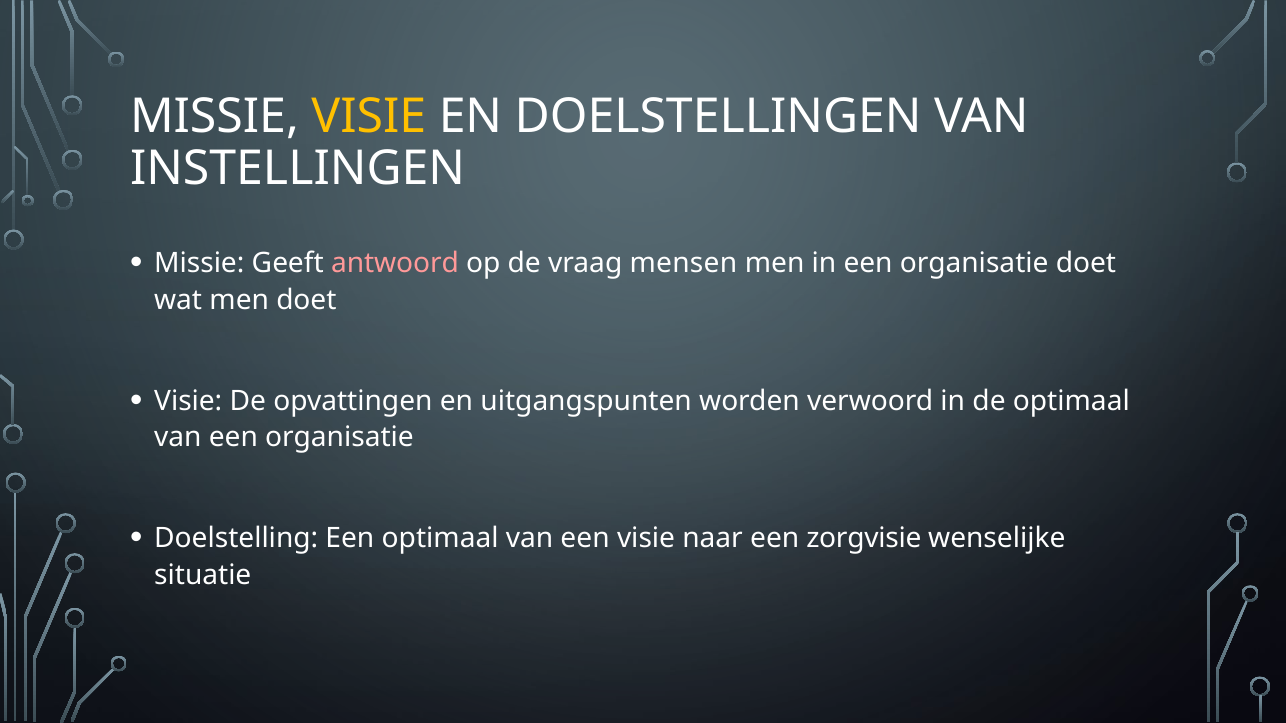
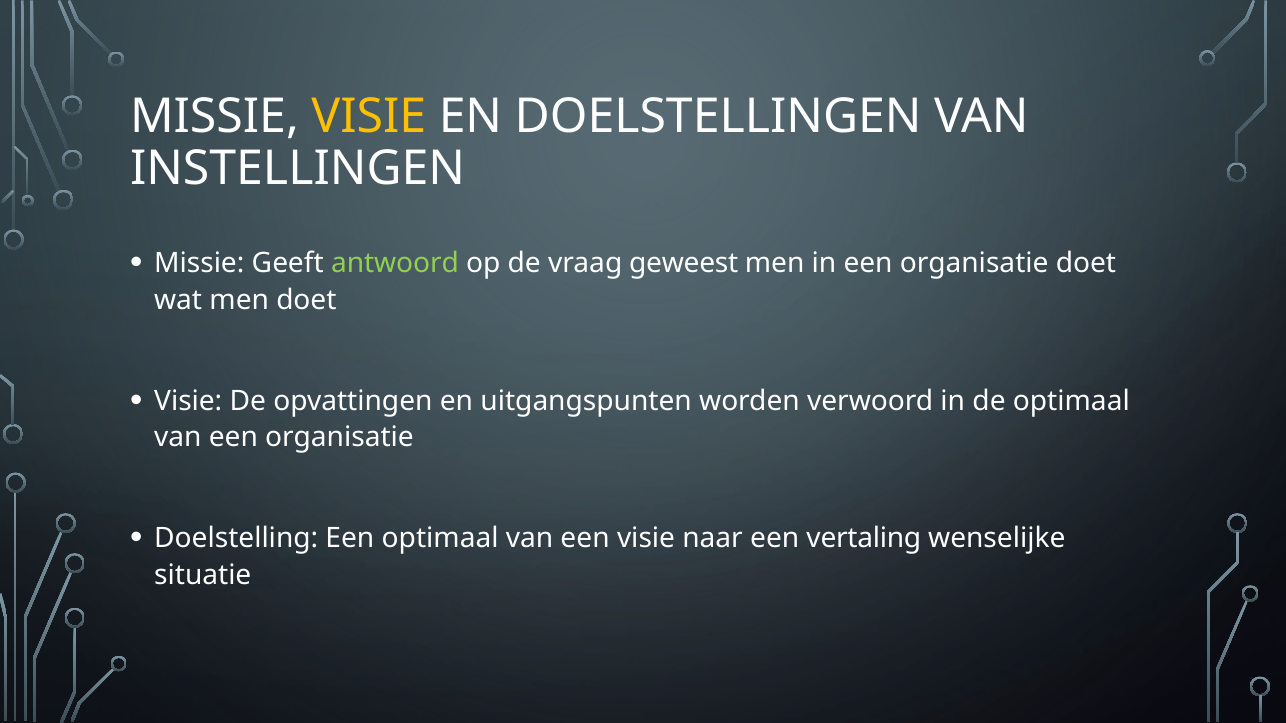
antwoord colour: pink -> light green (395, 264)
mensen: mensen -> geweest (684, 264)
zorgvisie: zorgvisie -> vertaling (864, 539)
